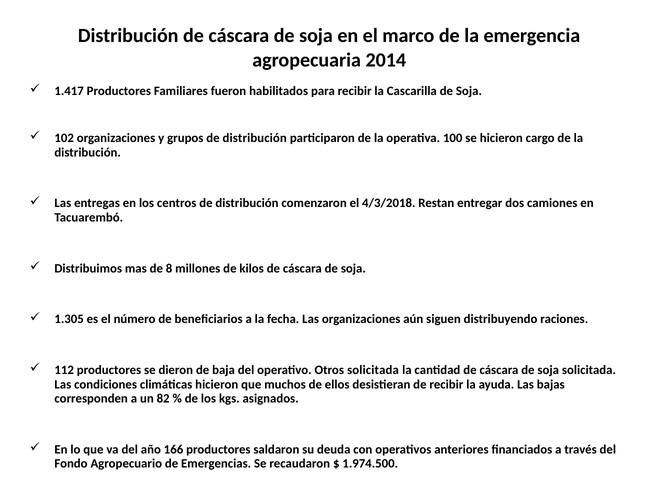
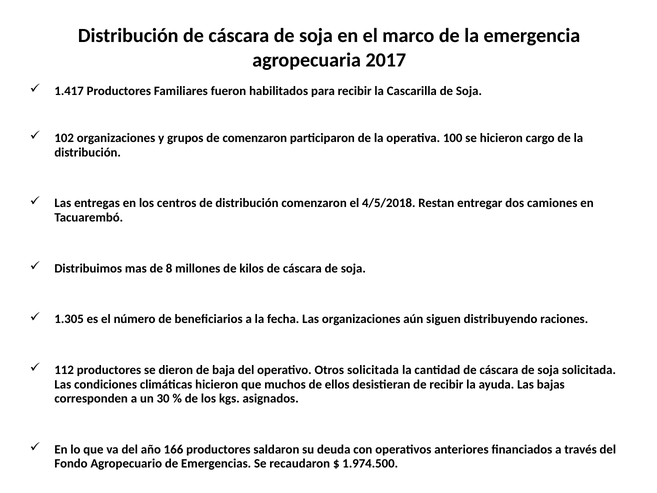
2014: 2014 -> 2017 (386, 60)
grupos de distribución: distribución -> comenzaron (255, 138)
4/3/2018: 4/3/2018 -> 4/5/2018 (389, 203)
82: 82 -> 30 (163, 398)
